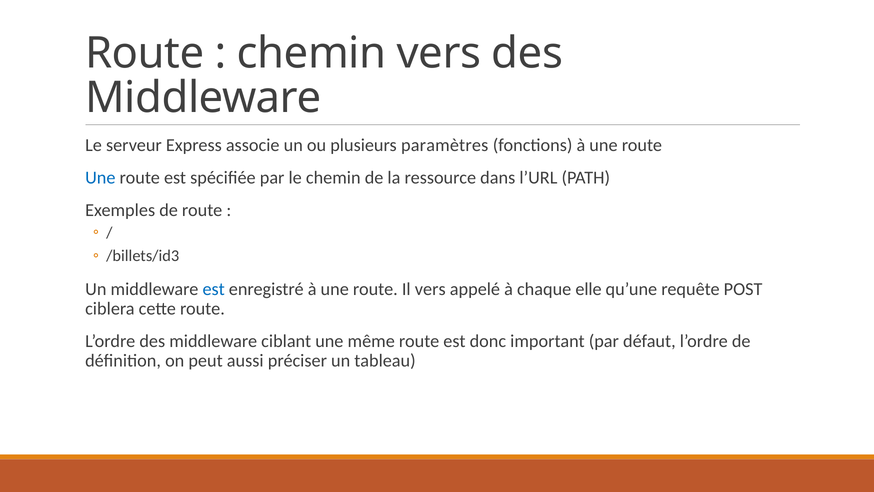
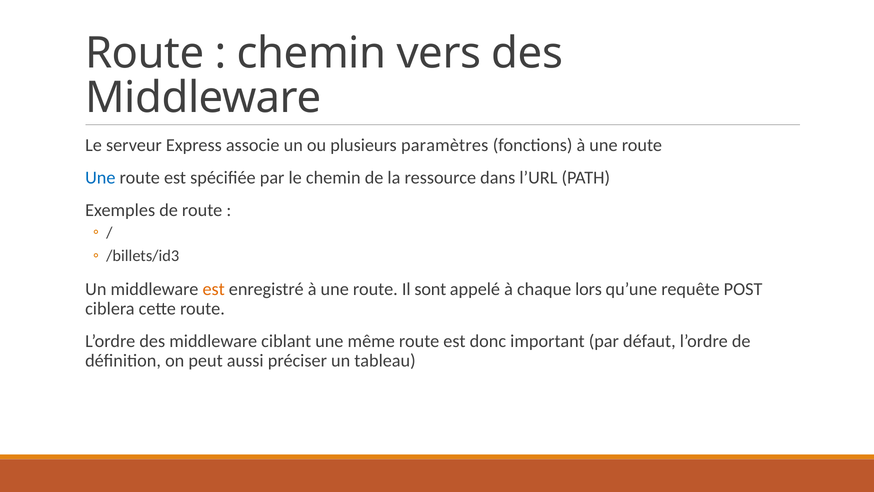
est colour: blue -> orange (214, 289)
Il vers: vers -> sont (430, 289)
elle: elle -> lors (589, 289)
